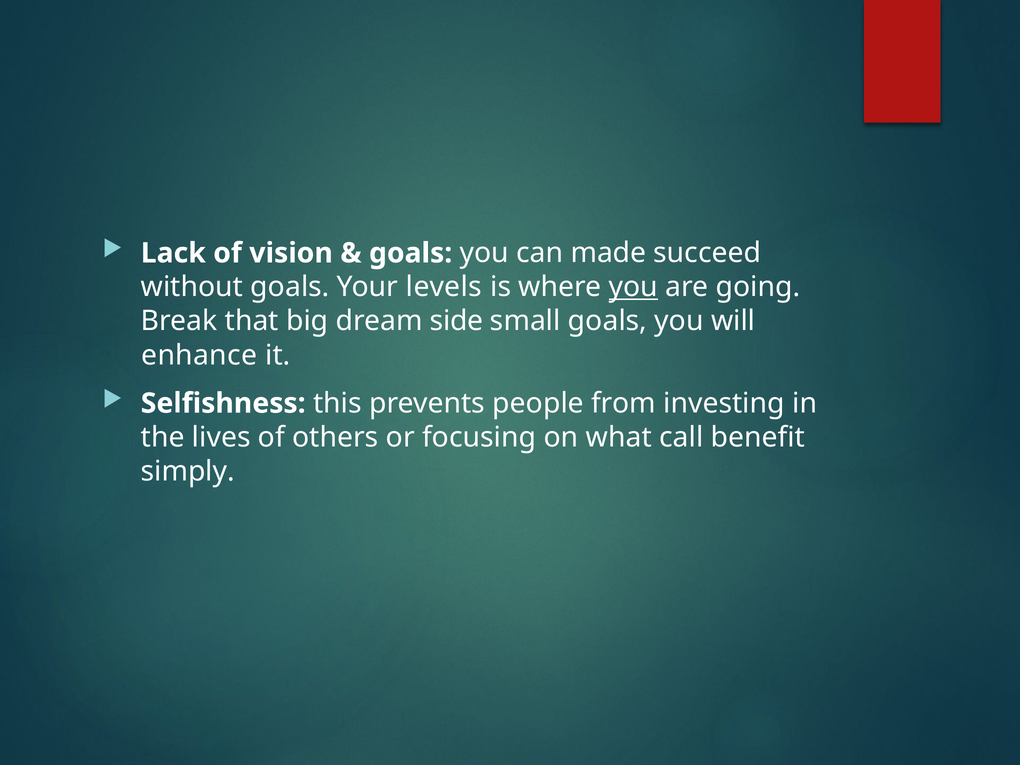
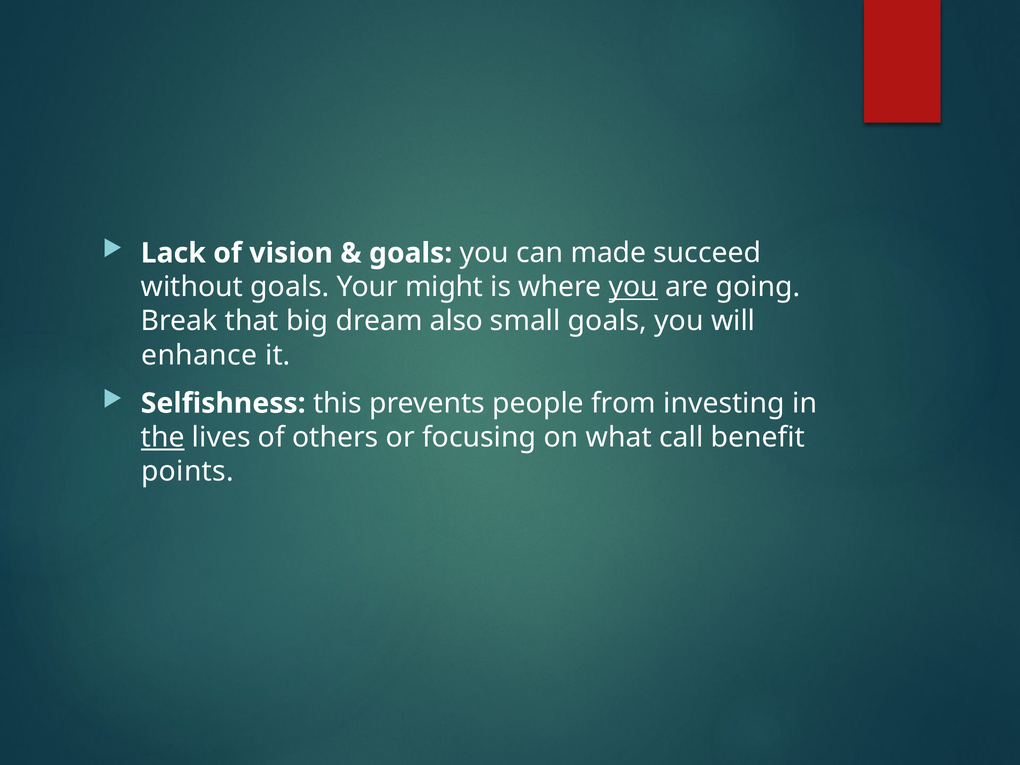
levels: levels -> might (444, 287)
side: side -> also (457, 321)
the underline: none -> present (163, 437)
simply: simply -> points (188, 471)
